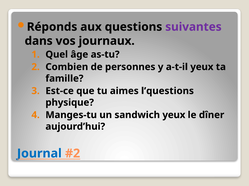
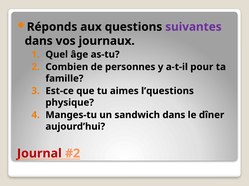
a-t-il yeux: yeux -> pour (202, 67)
sandwich yeux: yeux -> dans (174, 115)
Journal colour: blue -> red (39, 154)
